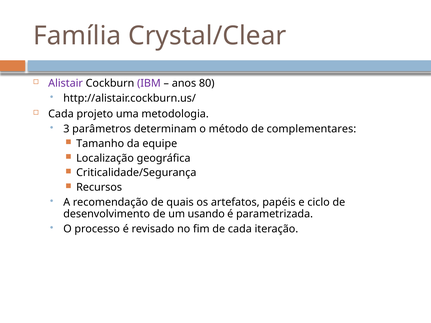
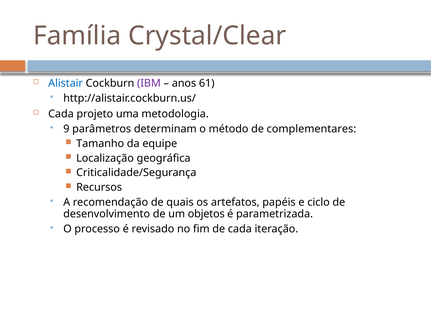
Alistair colour: purple -> blue (66, 83)
80: 80 -> 61 (207, 83)
3: 3 -> 9 (66, 129)
usando: usando -> objetos (206, 214)
